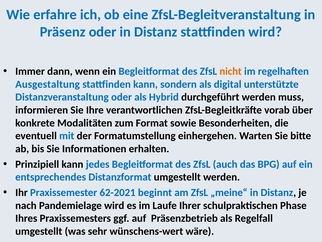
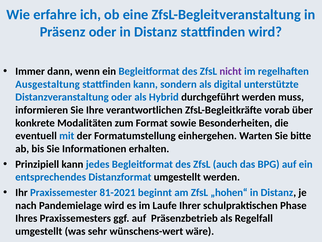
nicht colour: orange -> purple (231, 71)
62-2021: 62-2021 -> 81-2021 (118, 192)
„meine“: „meine“ -> „hohen“ (229, 192)
